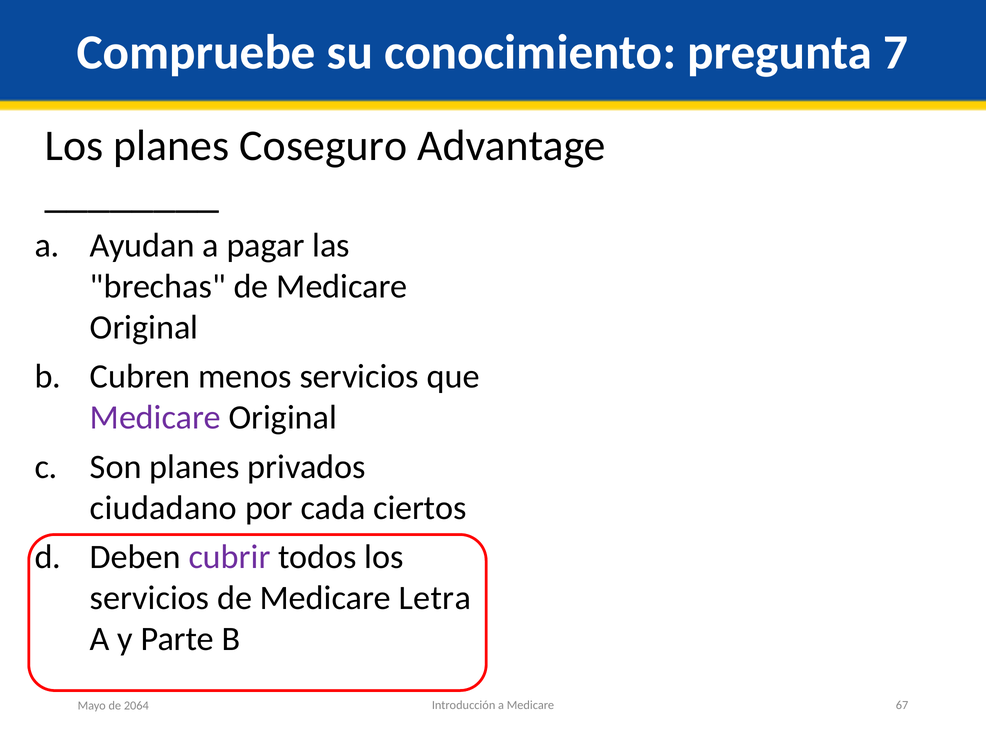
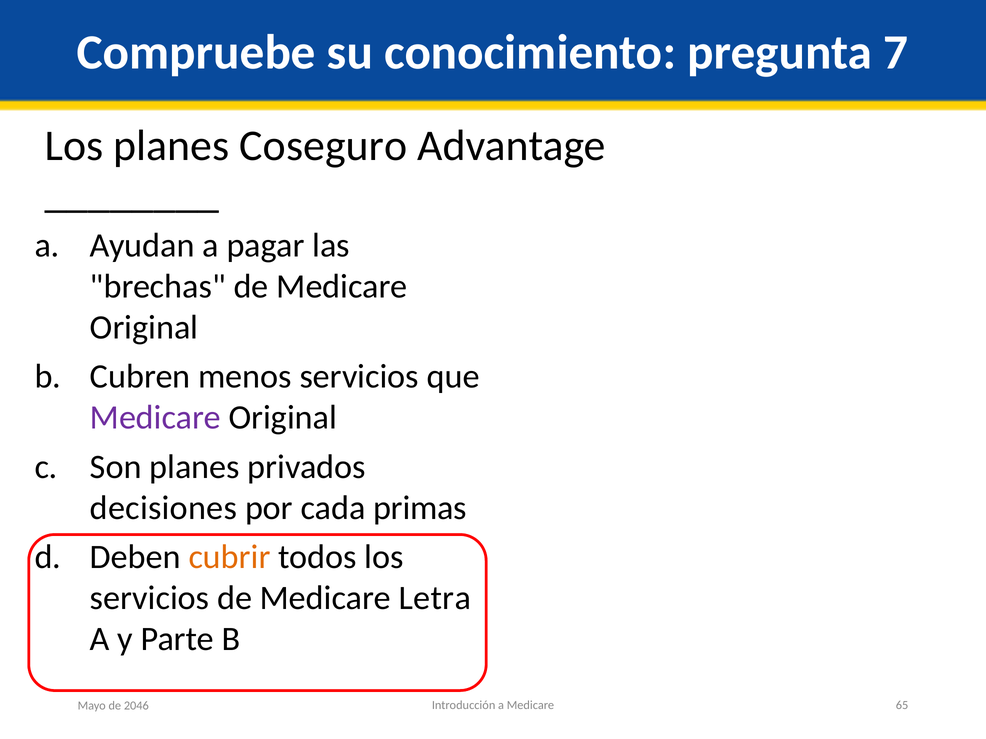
ciudadano: ciudadano -> decisiones (164, 508)
ciertos: ciertos -> primas (420, 508)
cubrir colour: purple -> orange (230, 557)
67: 67 -> 65 (902, 706)
2064: 2064 -> 2046 (136, 706)
